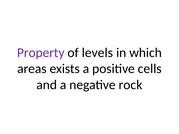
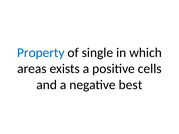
Property colour: purple -> blue (41, 53)
levels: levels -> single (97, 53)
rock: rock -> best (130, 85)
